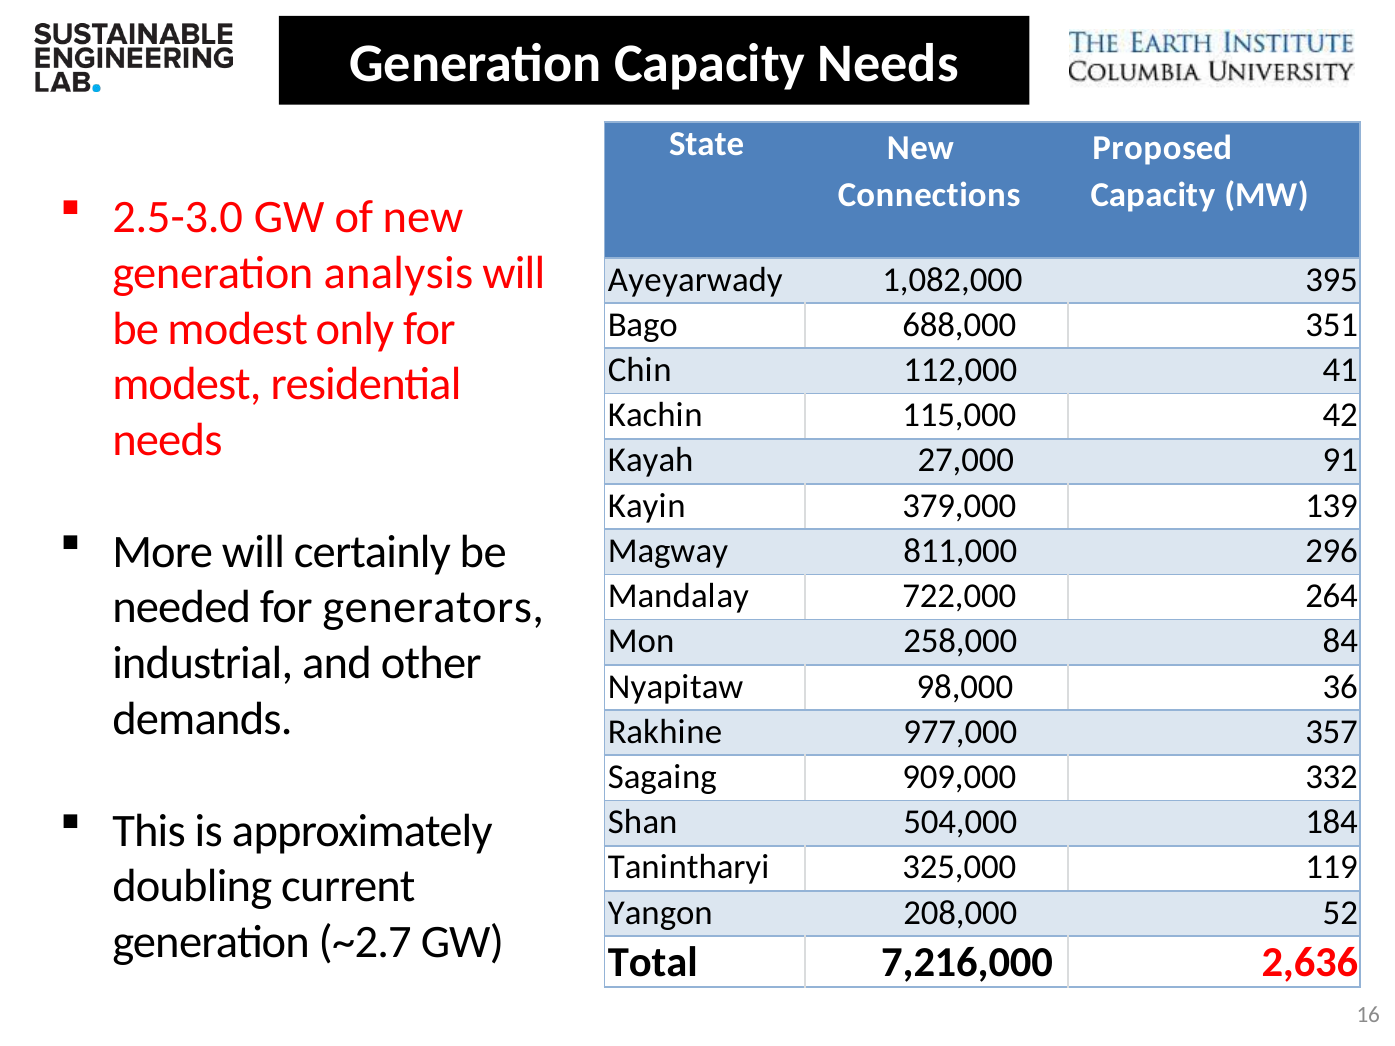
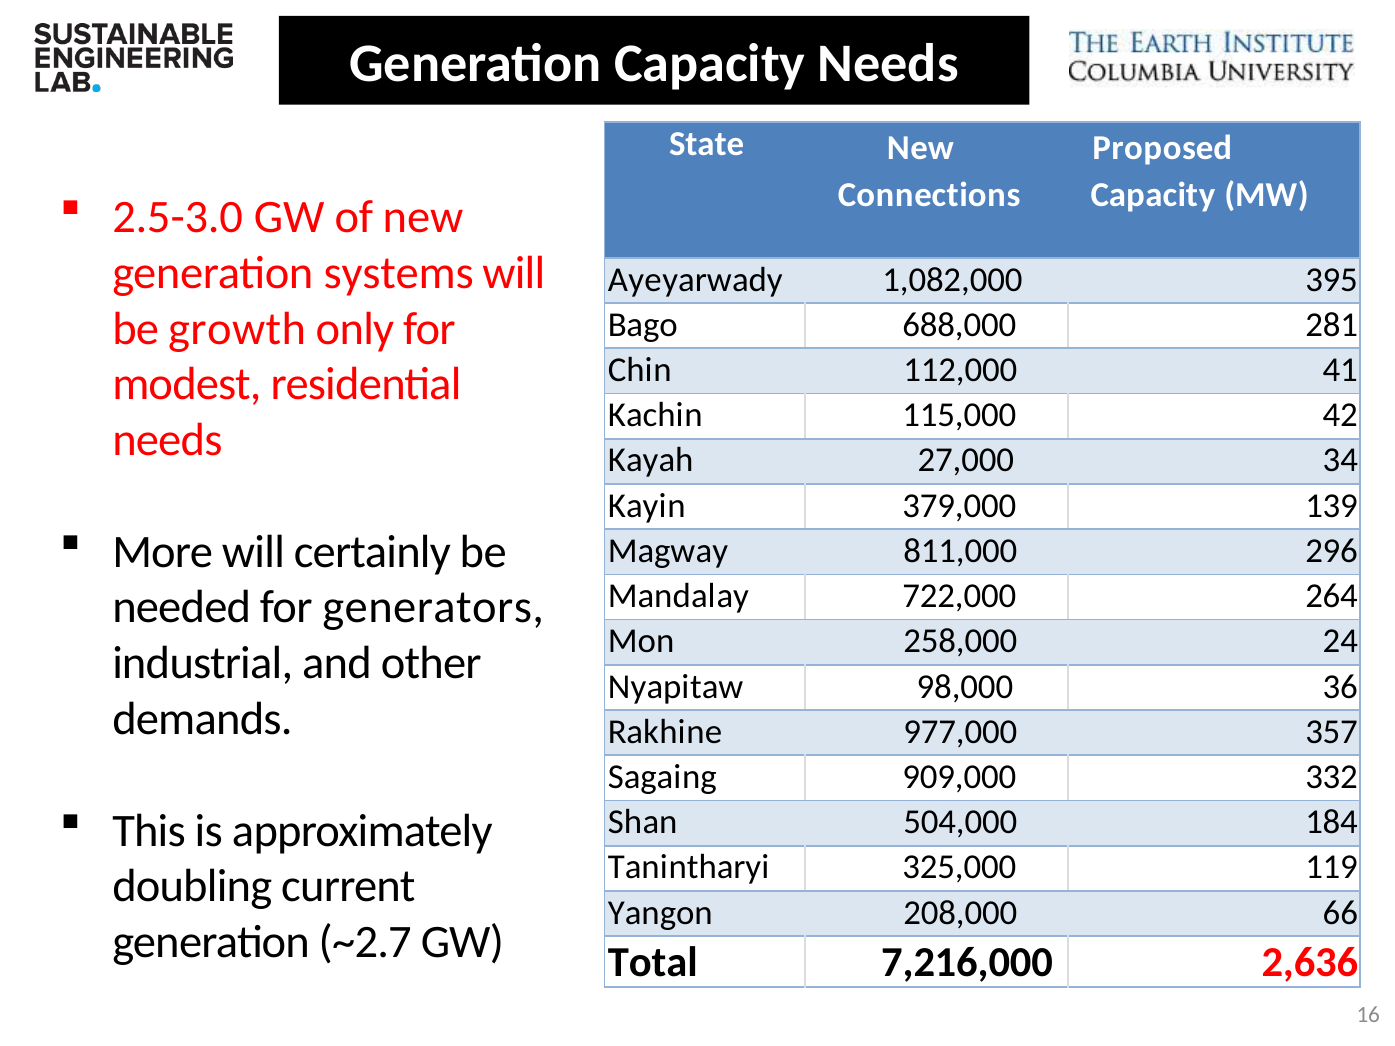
analysis: analysis -> systems (399, 273)
be modest: modest -> growth (237, 329)
351: 351 -> 281 (1332, 325)
91: 91 -> 34 (1340, 460)
84: 84 -> 24 (1340, 641)
52: 52 -> 66 (1340, 913)
